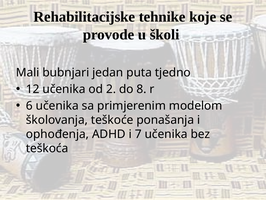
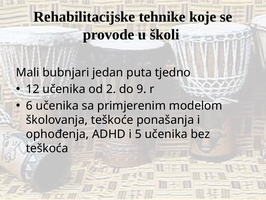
8: 8 -> 9 (142, 89)
7: 7 -> 5 (138, 134)
